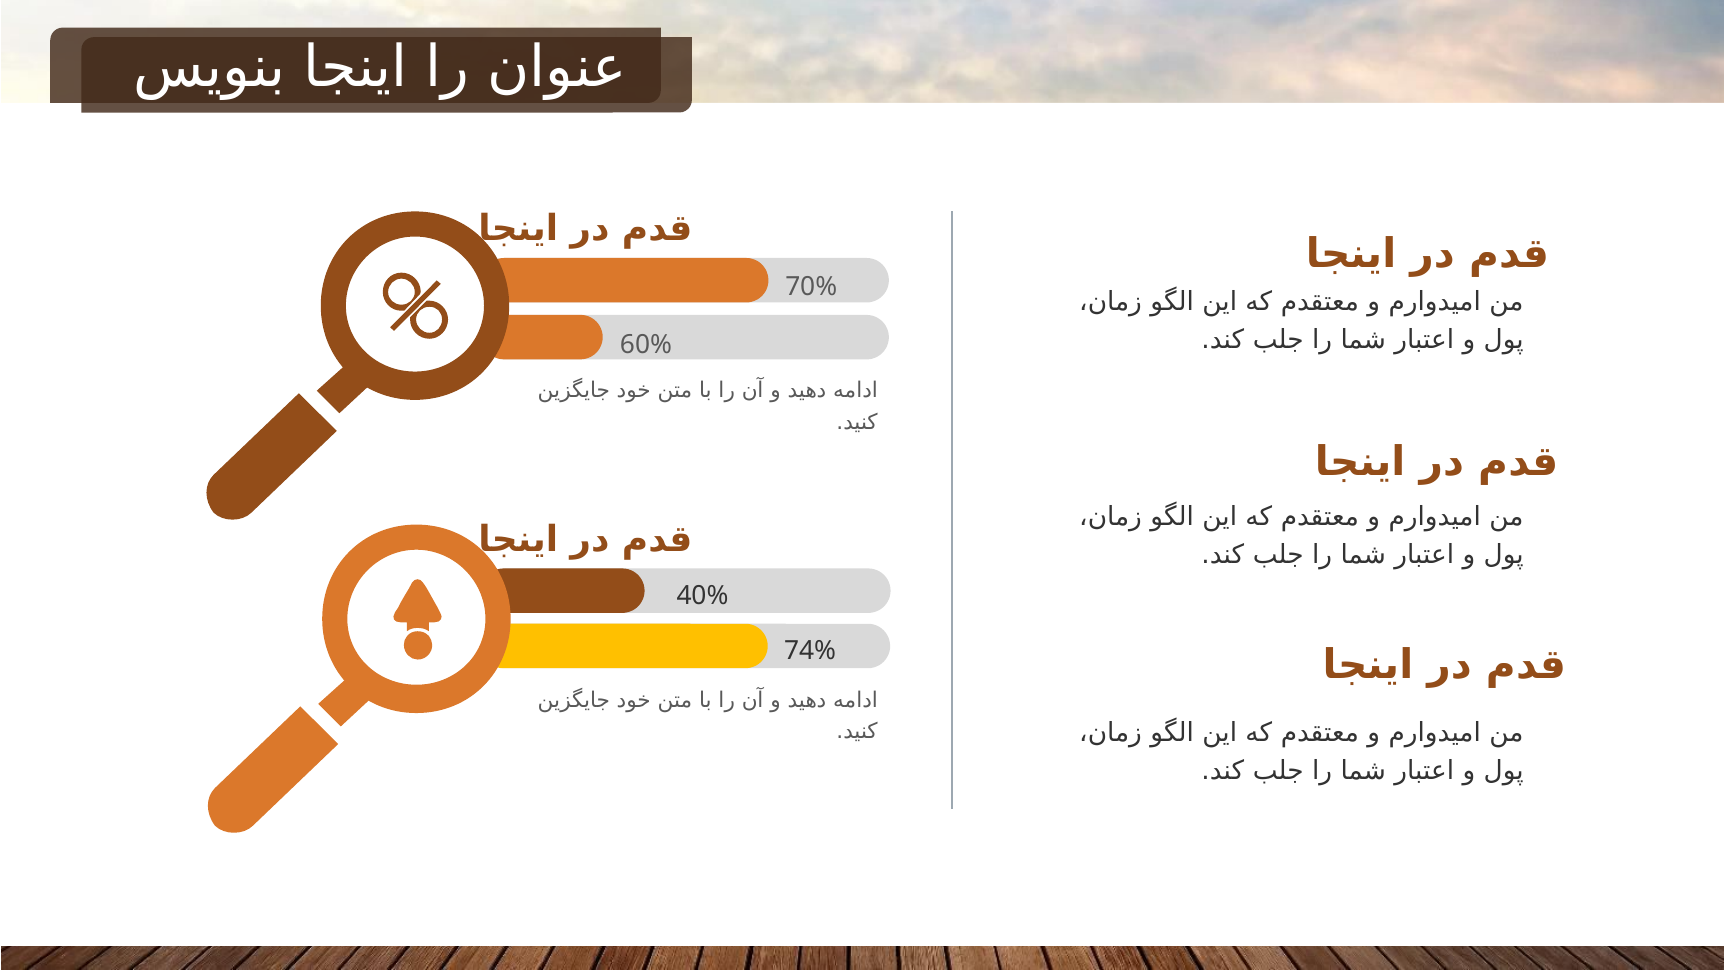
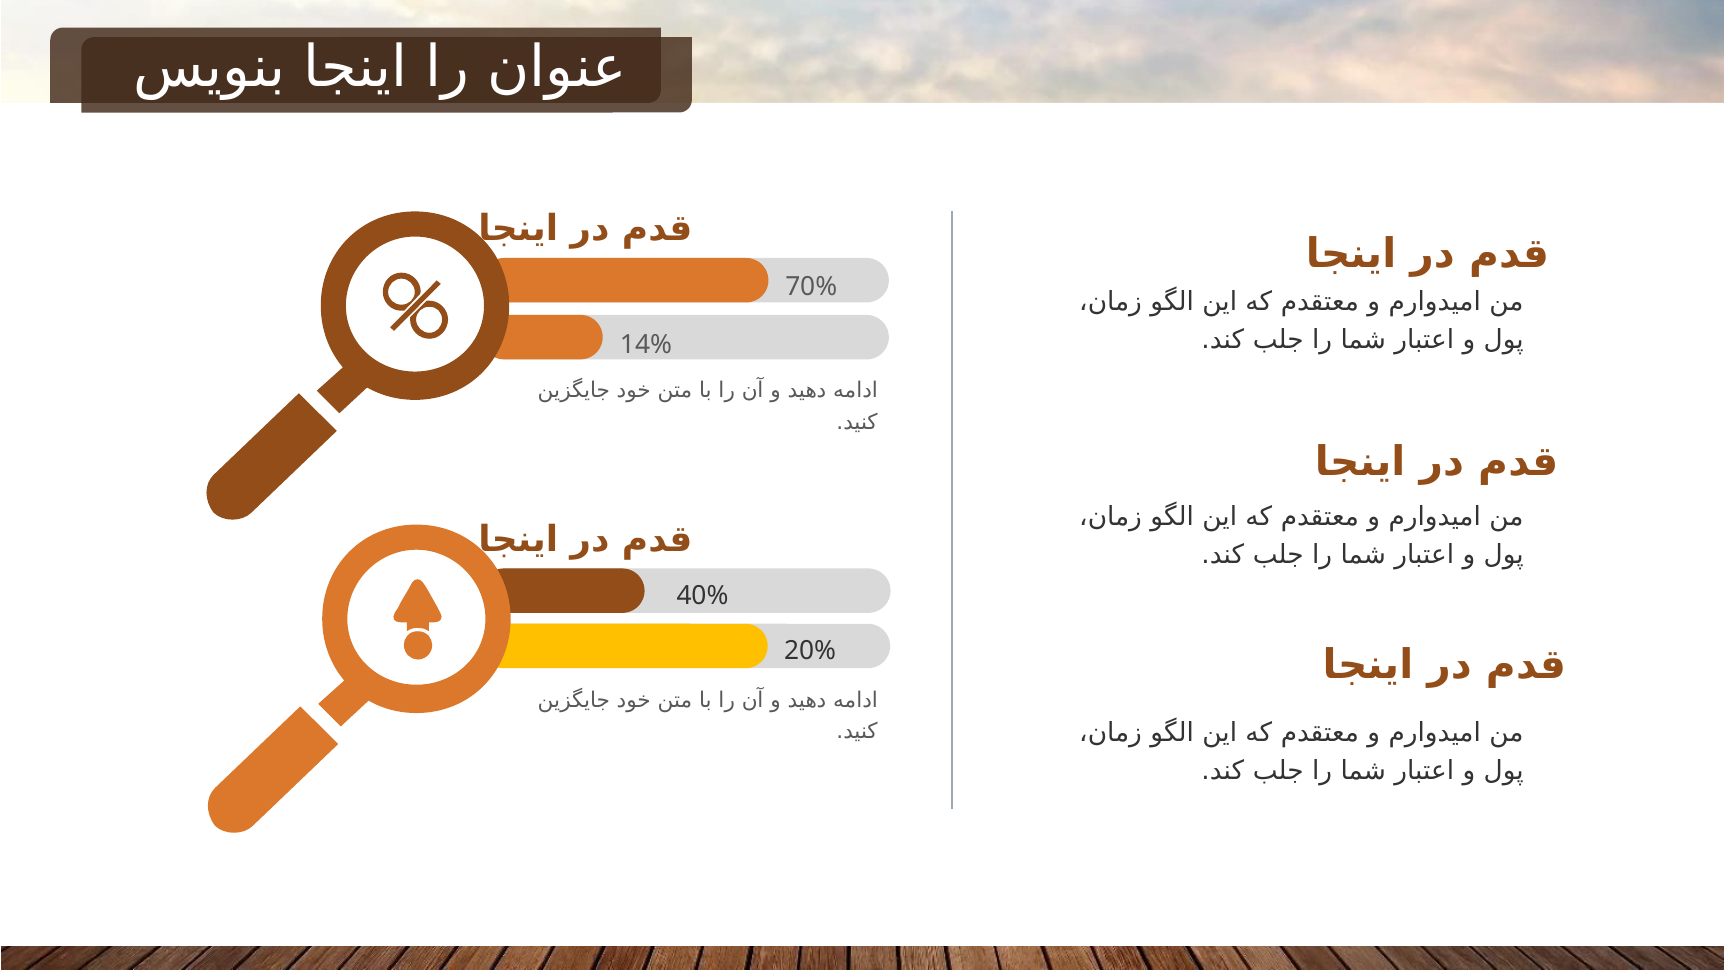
60%: 60% -> 14% (646, 345)
74%: 74% -> 20% (810, 651)
